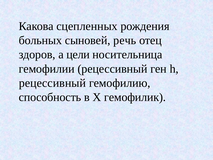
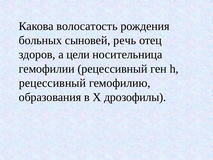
сцепленных: сцепленных -> волосатость (87, 26)
способность: способность -> образования (50, 97)
гемофилик: гемофилик -> дрозофилы (135, 97)
